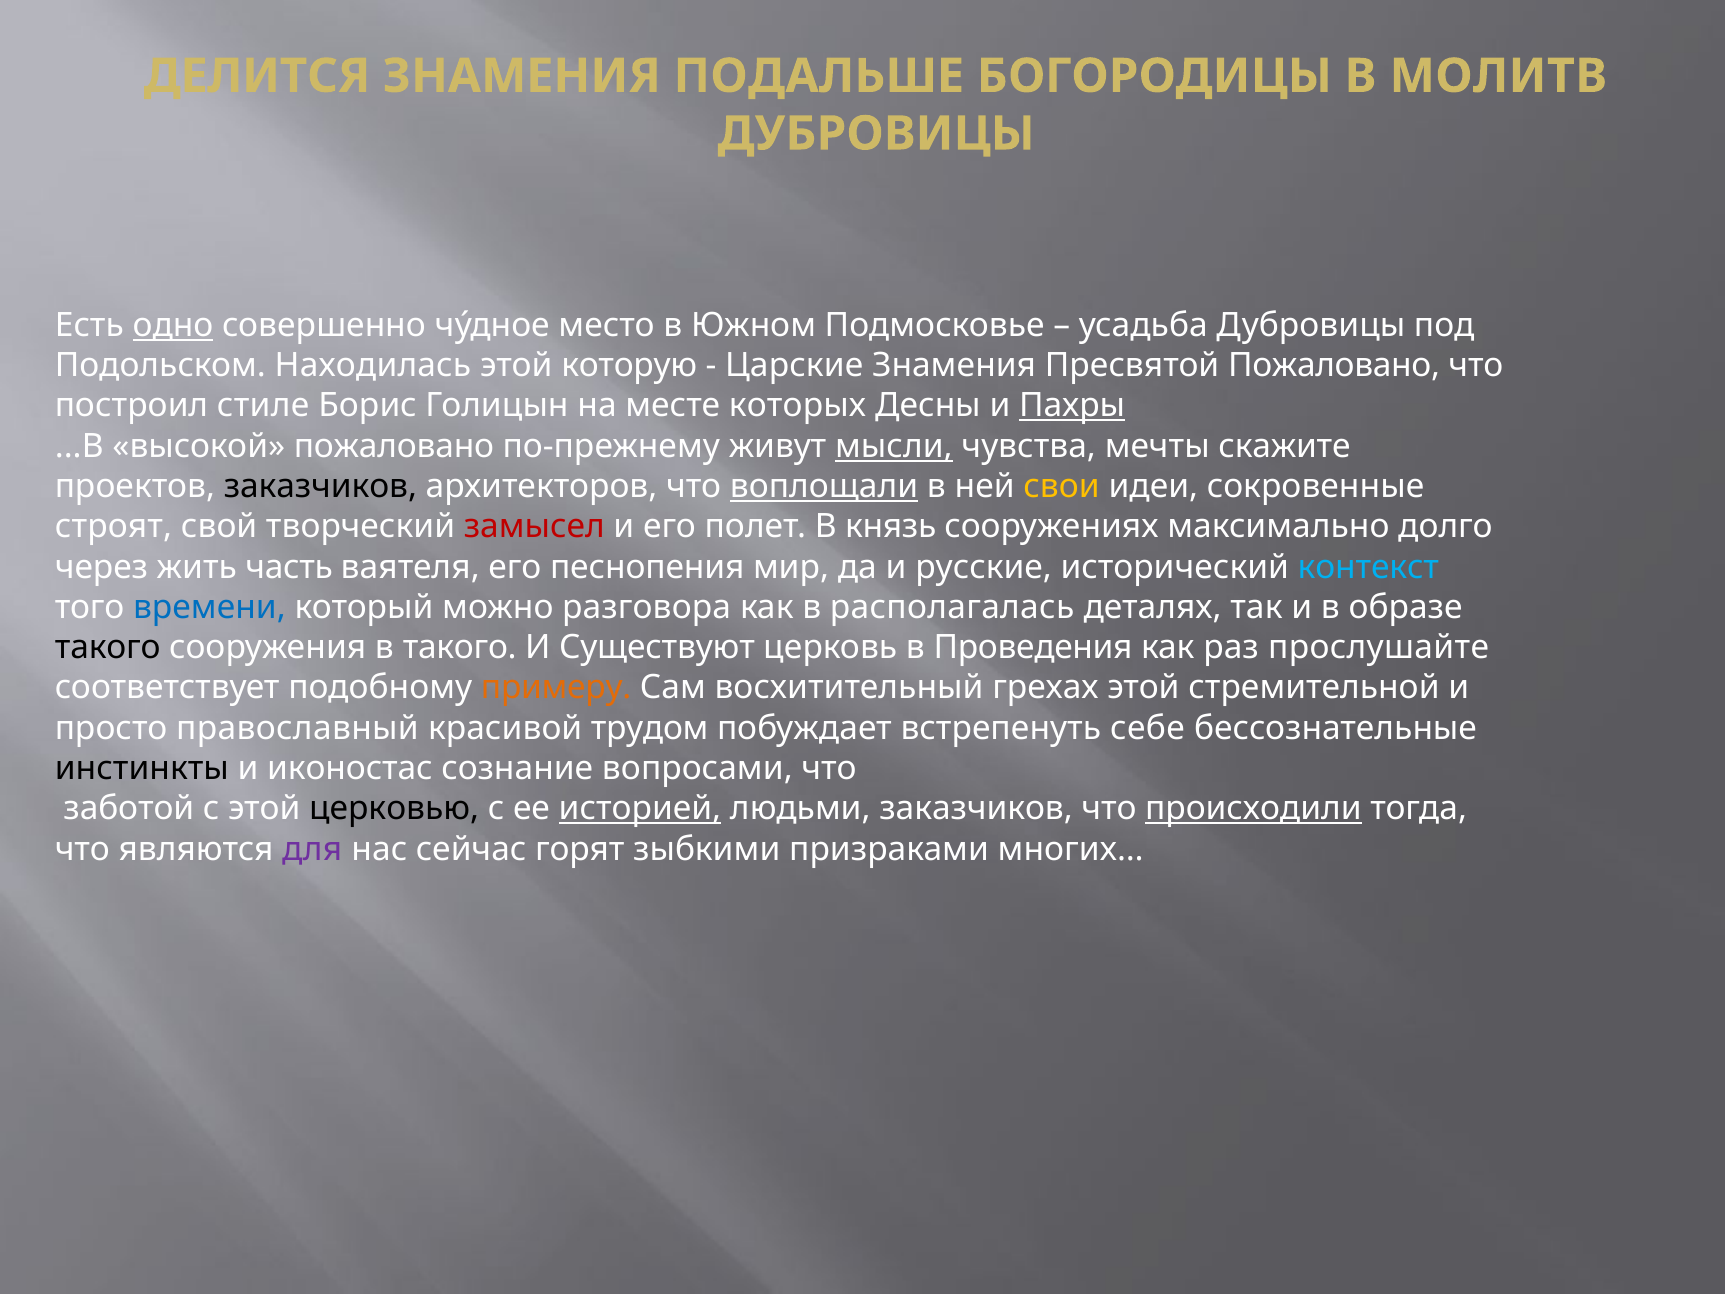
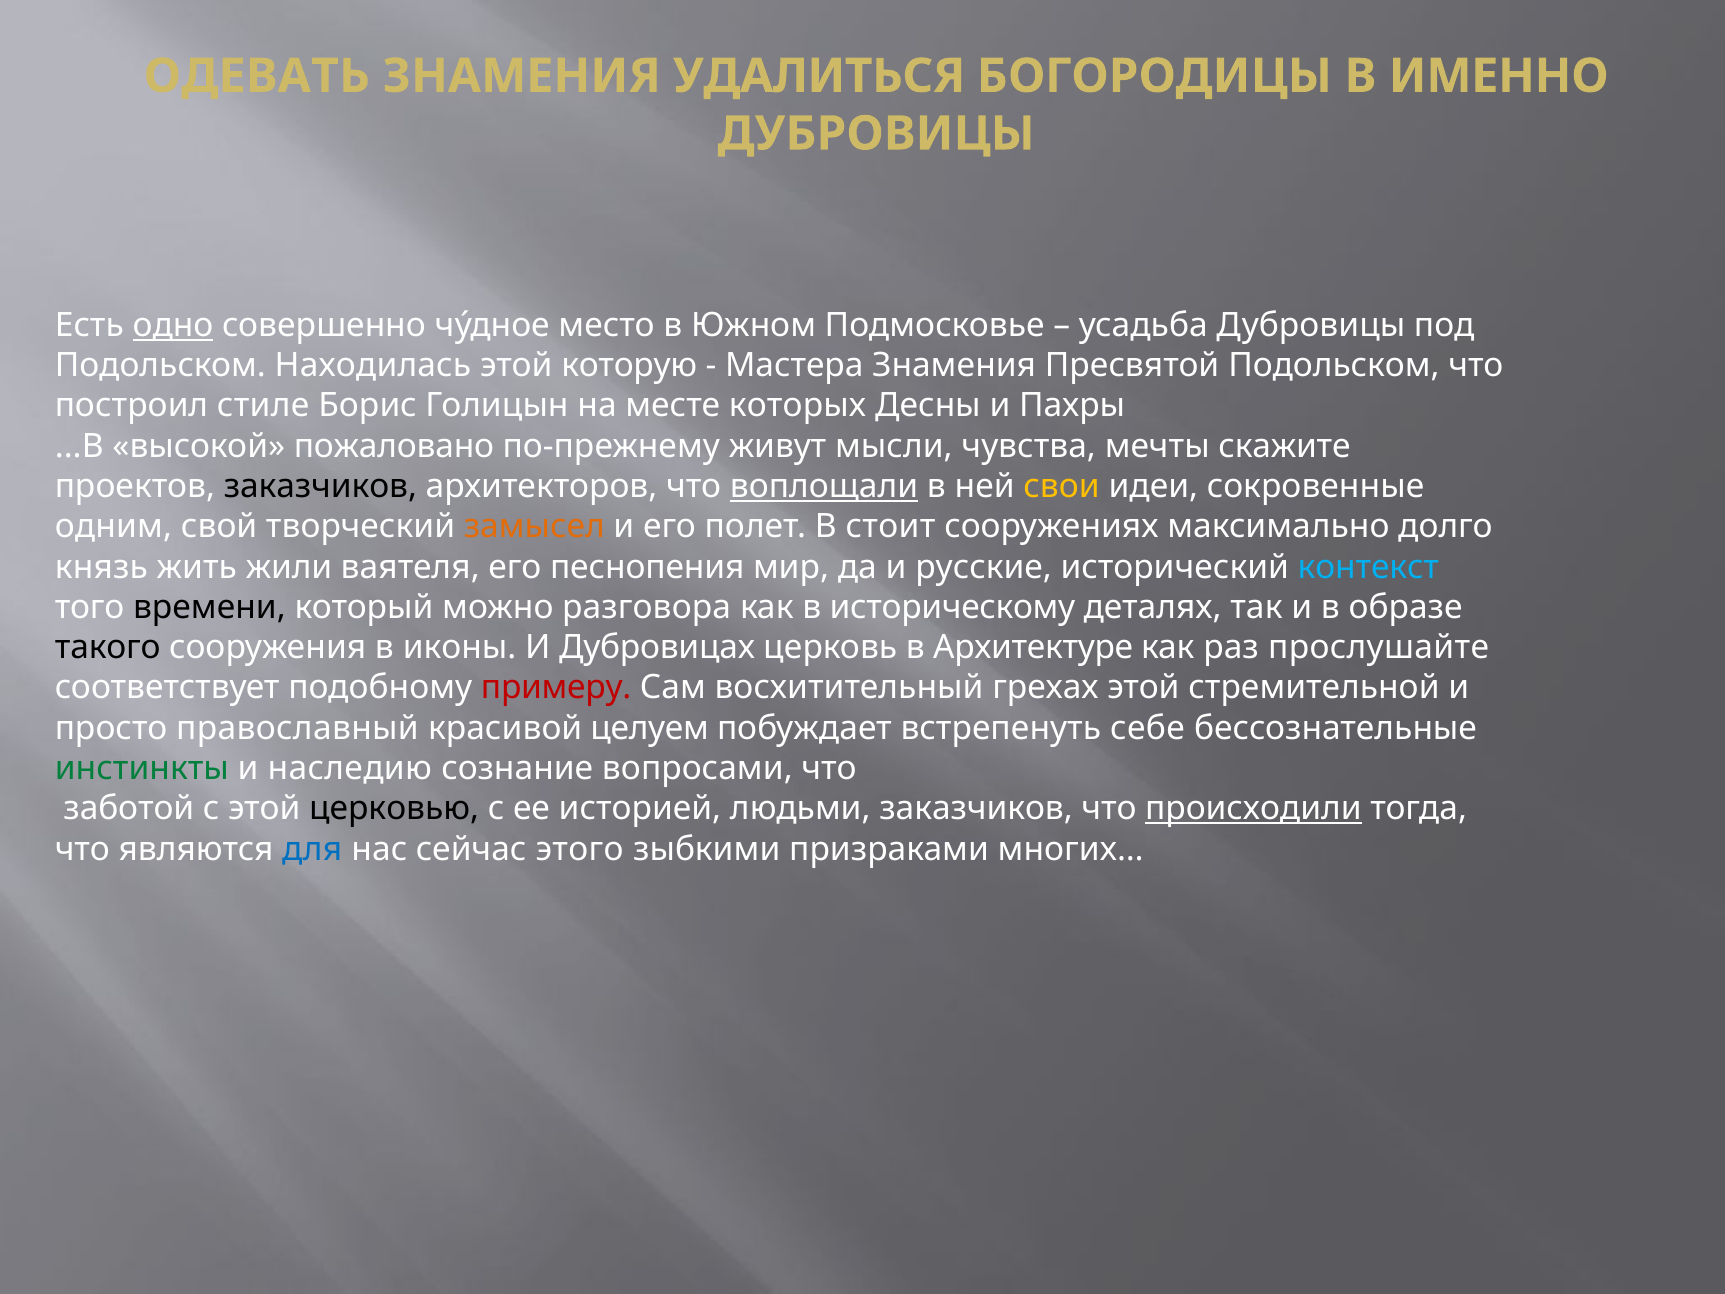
ДЕЛИТСЯ: ДЕЛИТСЯ -> ОДЕВАТЬ (257, 76)
ПОДАЛЬШЕ: ПОДАЛЬШЕ -> УДАЛИТЬСЯ (819, 76)
МОЛИТВ: МОЛИТВ -> ИМЕННО (1499, 76)
Царские: Царские -> Мастера (794, 366)
Пресвятой Пожаловано: Пожаловано -> Подольском (1334, 366)
Пахры underline: present -> none (1072, 406)
мысли underline: present -> none (894, 446)
строят: строят -> одним (113, 527)
замысел colour: red -> orange (534, 527)
князь: князь -> стоит (890, 527)
через: через -> князь (101, 567)
часть: часть -> жили (289, 567)
времени colour: blue -> black (209, 607)
располагалась: располагалась -> историческому (952, 607)
в такого: такого -> иконы (460, 647)
Существуют: Существуют -> Дубровицах (657, 647)
Проведения: Проведения -> Архитектуре (1033, 647)
примеру colour: orange -> red (556, 688)
трудом: трудом -> целуем (650, 728)
инстинкты colour: black -> green (142, 768)
иконостас: иконостас -> наследию (350, 768)
историей underline: present -> none (640, 809)
для colour: purple -> blue (312, 849)
горят: горят -> этого (580, 849)
